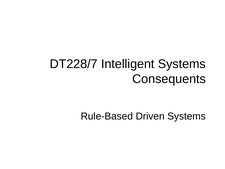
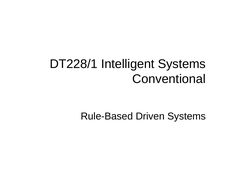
DT228/7: DT228/7 -> DT228/1 (74, 64)
Consequents: Consequents -> Conventional (169, 79)
